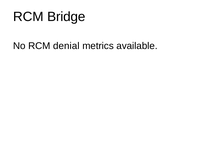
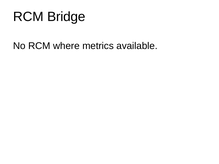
denial: denial -> where (66, 46)
